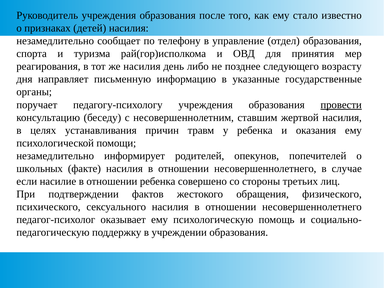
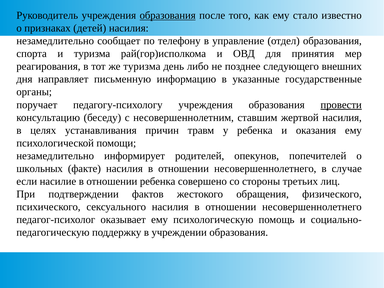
образования underline: none -> present (168, 15)
же насилия: насилия -> туризма (142, 66)
возрасту: возрасту -> внешних (342, 66)
